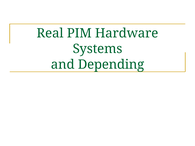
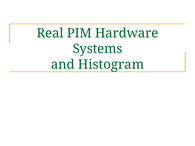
Depending: Depending -> Histogram (111, 65)
